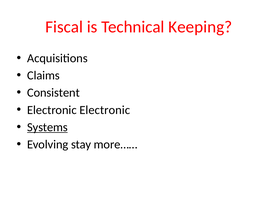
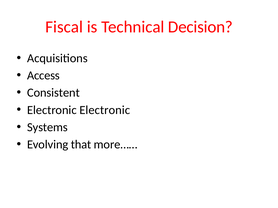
Keeping: Keeping -> Decision (200, 27)
Claims: Claims -> Access (43, 76)
Systems underline: present -> none (47, 128)
stay: stay -> that (81, 145)
